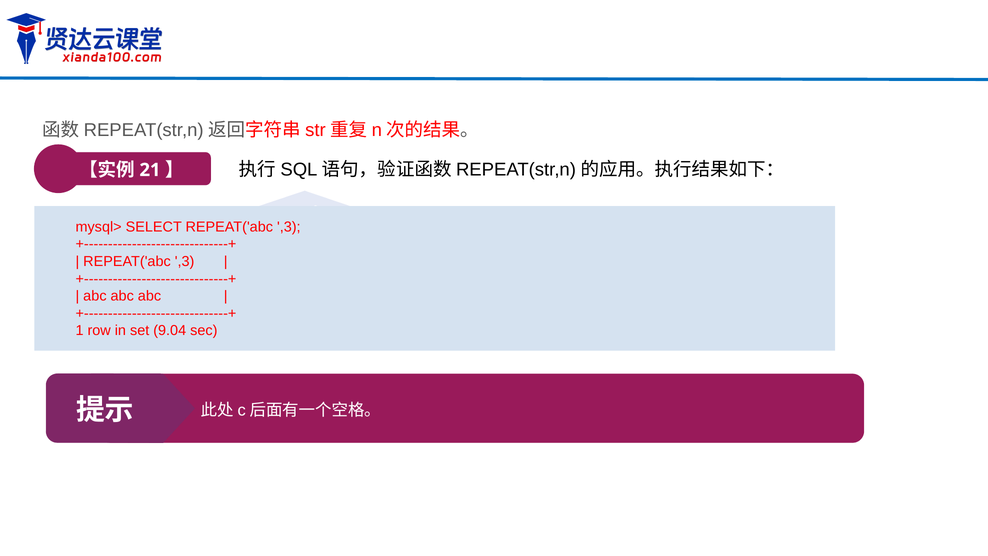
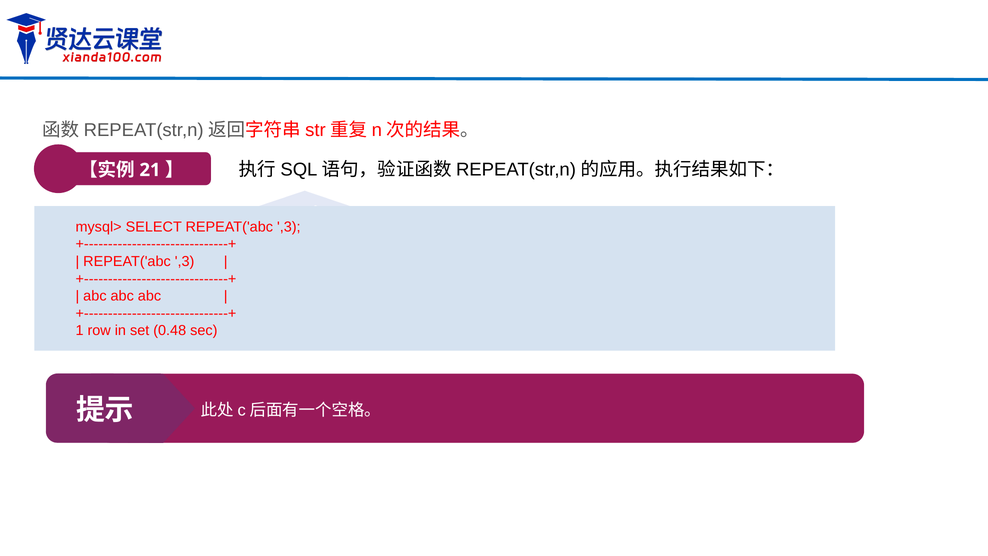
9.04: 9.04 -> 0.48 (170, 331)
